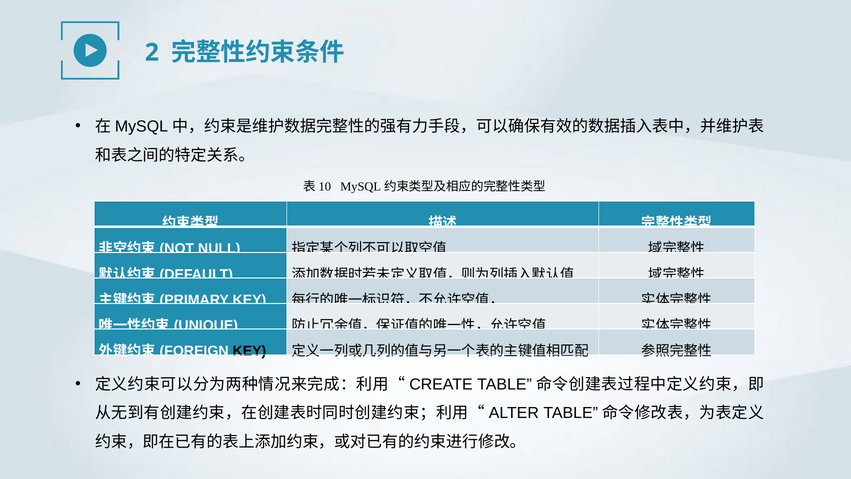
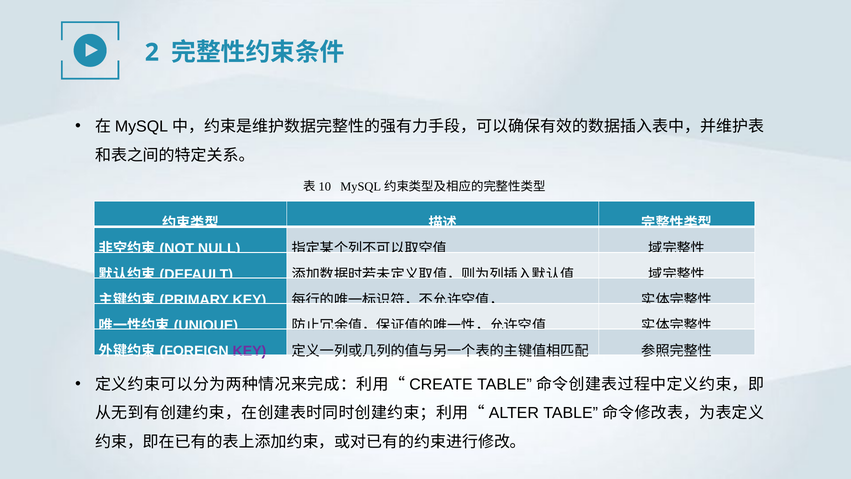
KEY colour: black -> purple (249, 351)
